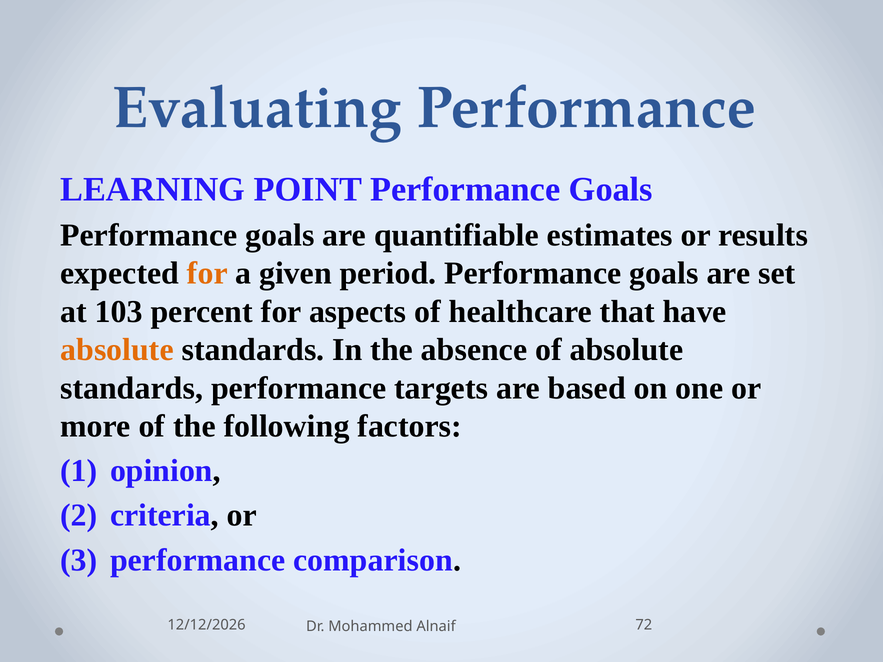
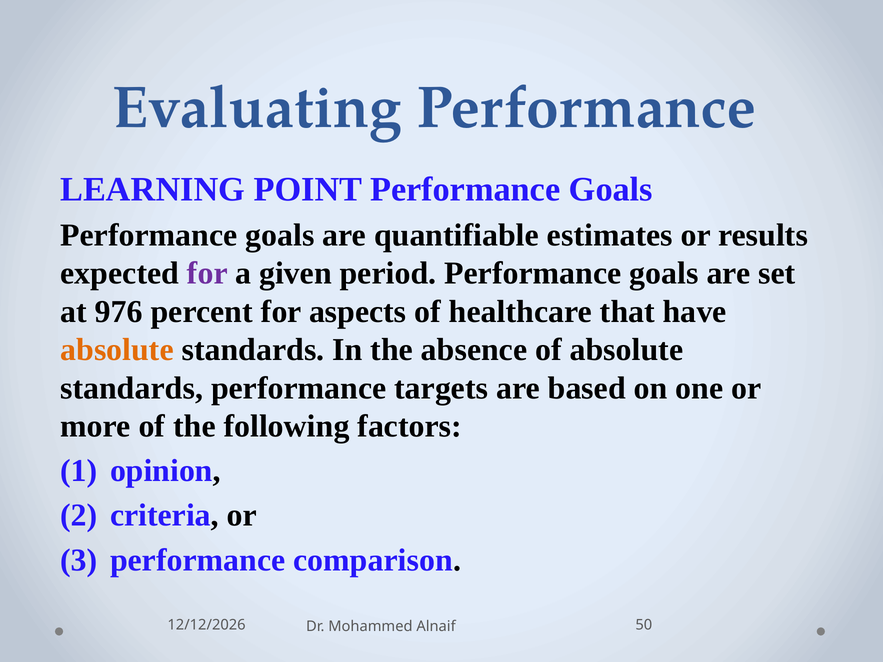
for colour: orange -> purple (207, 274)
103: 103 -> 976 (119, 312)
72: 72 -> 50 (644, 625)
